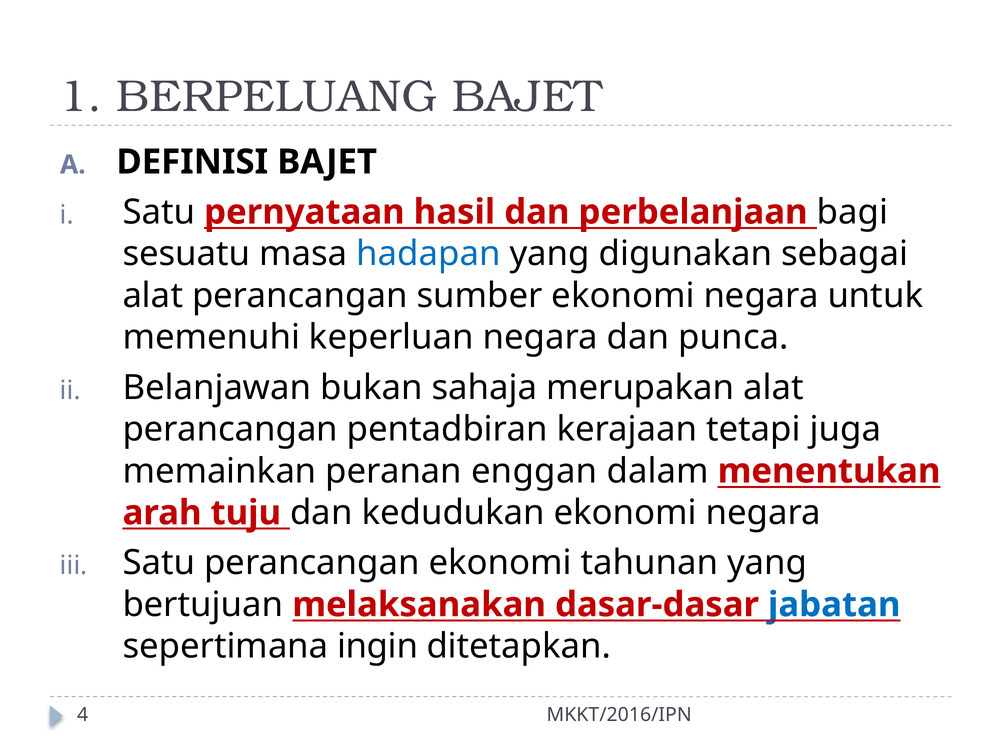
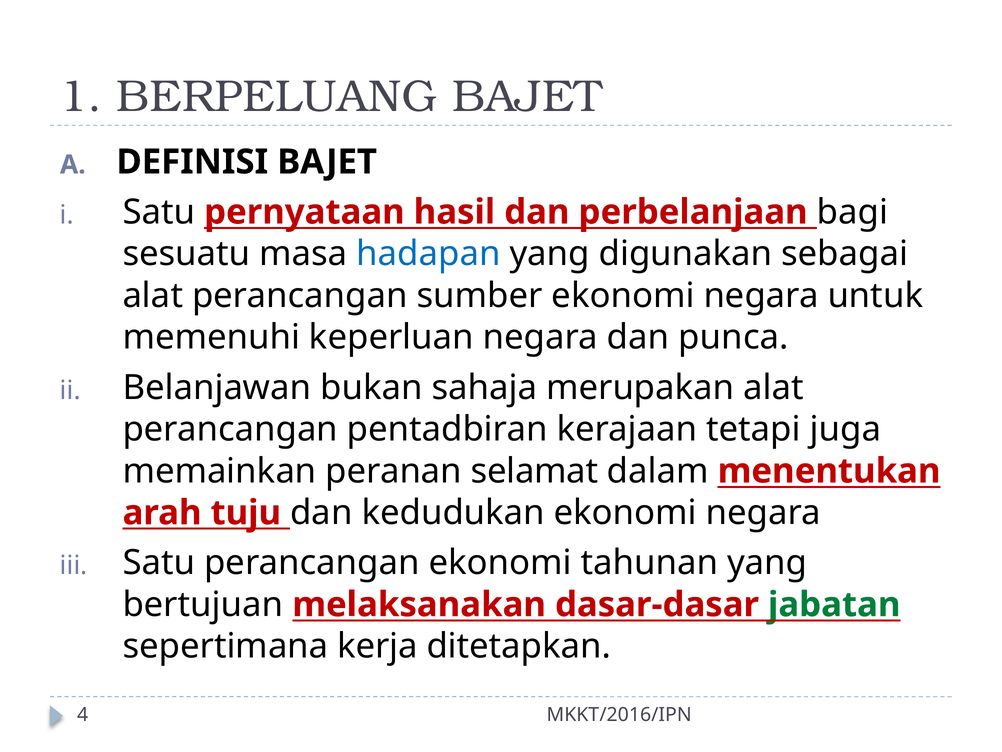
enggan: enggan -> selamat (535, 471)
jabatan colour: blue -> green (834, 604)
ingin: ingin -> kerja (378, 646)
